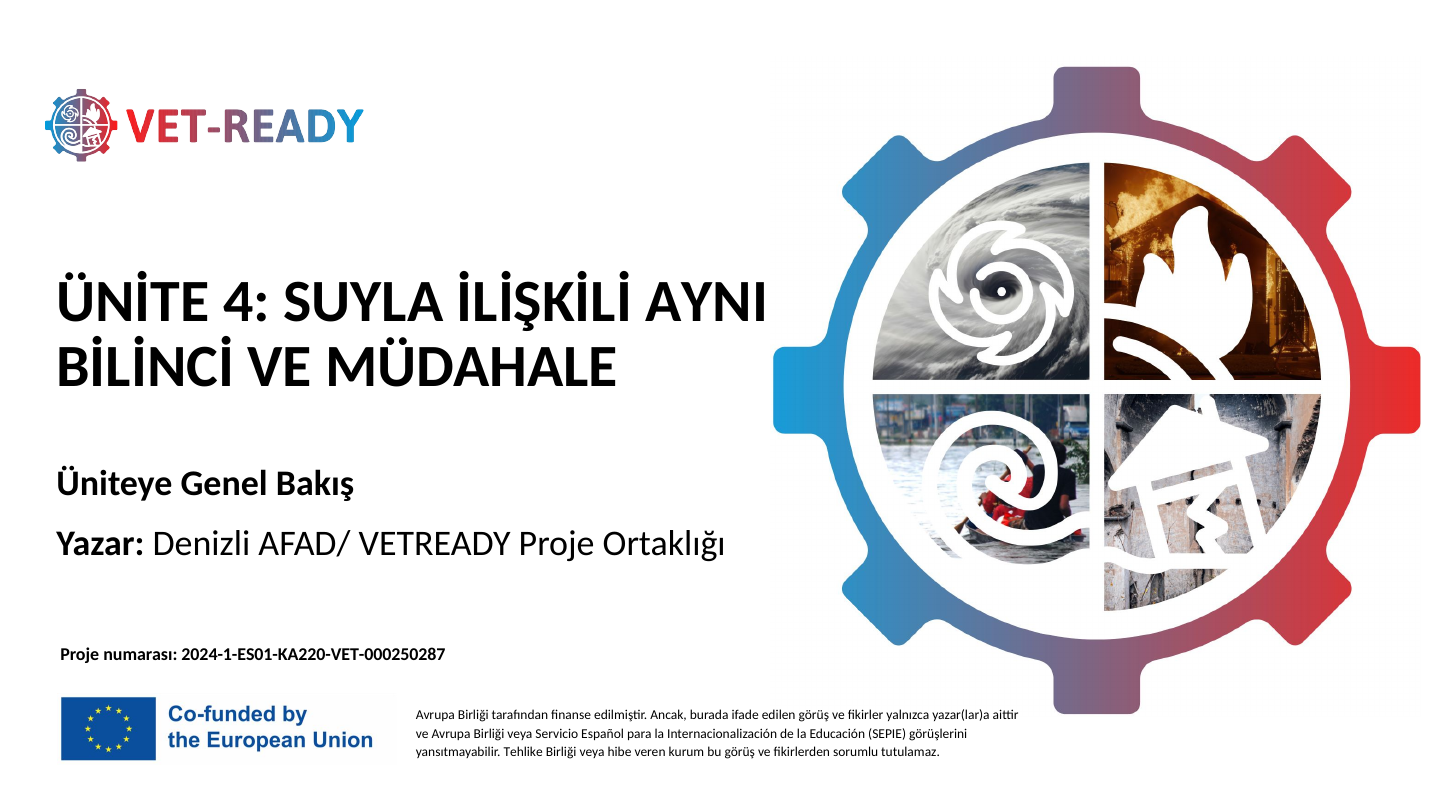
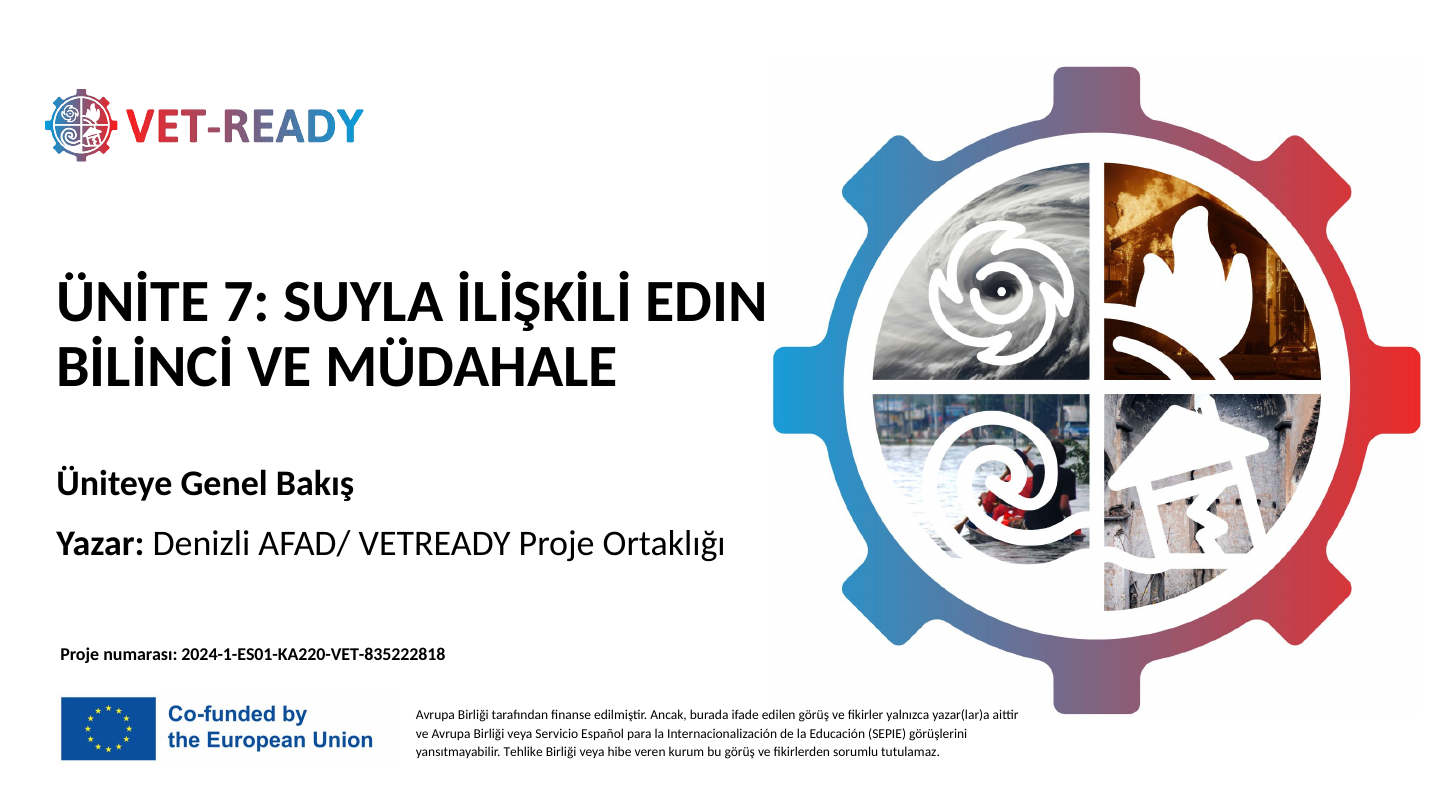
4: 4 -> 7 (247, 302)
AYNI: AYNI -> EDIN (707, 302)
2024-1-ES01-KA220-VET-000250287: 2024-1-ES01-KA220-VET-000250287 -> 2024-1-ES01-KA220-VET-835222818 (313, 654)
